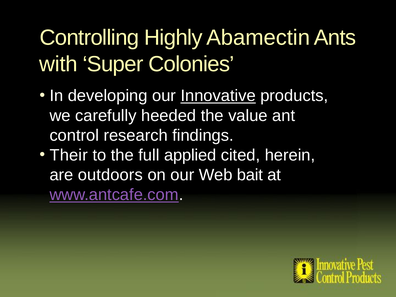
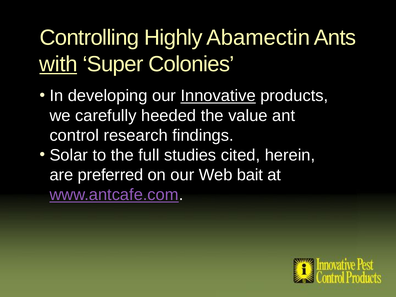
with underline: none -> present (58, 64)
Their: Their -> Solar (69, 155)
applied: applied -> studies (190, 155)
outdoors: outdoors -> preferred (111, 175)
